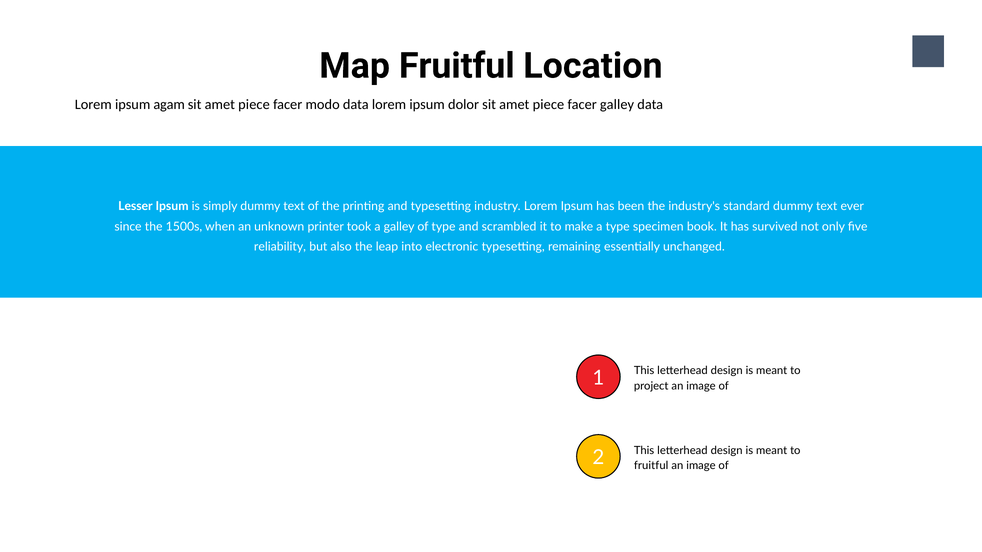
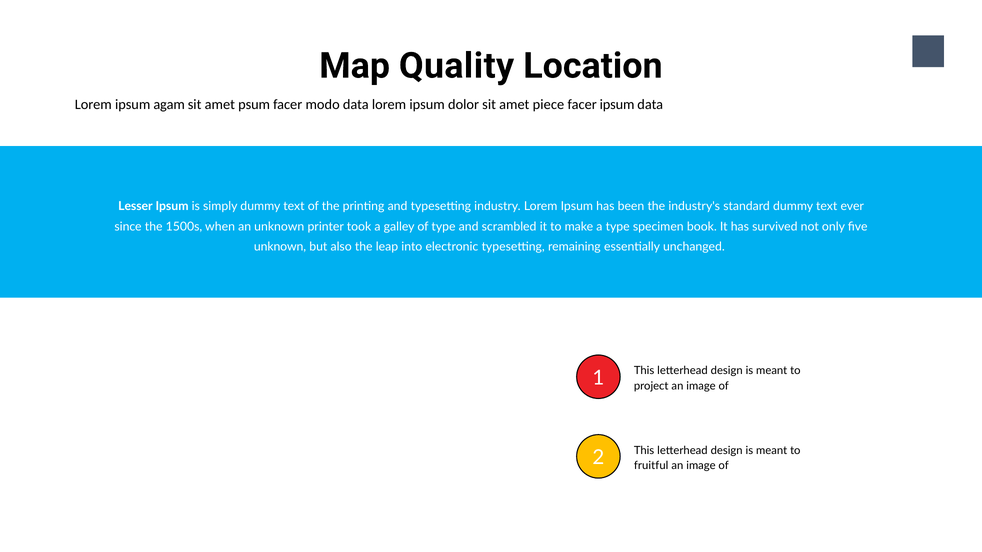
Map Fruitful: Fruitful -> Quality (456, 66)
piece: piece -> psum (254, 105)
facer galley: galley -> ipsum (617, 105)
reliability: reliability -> unknown (280, 247)
